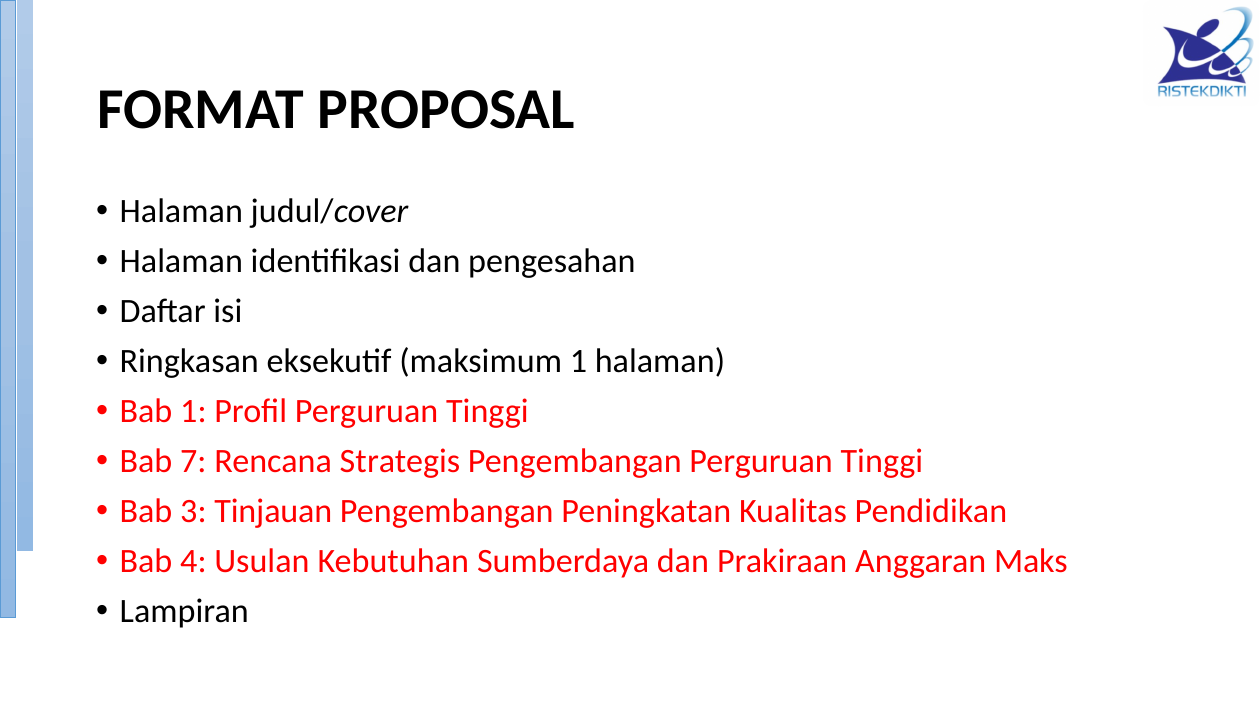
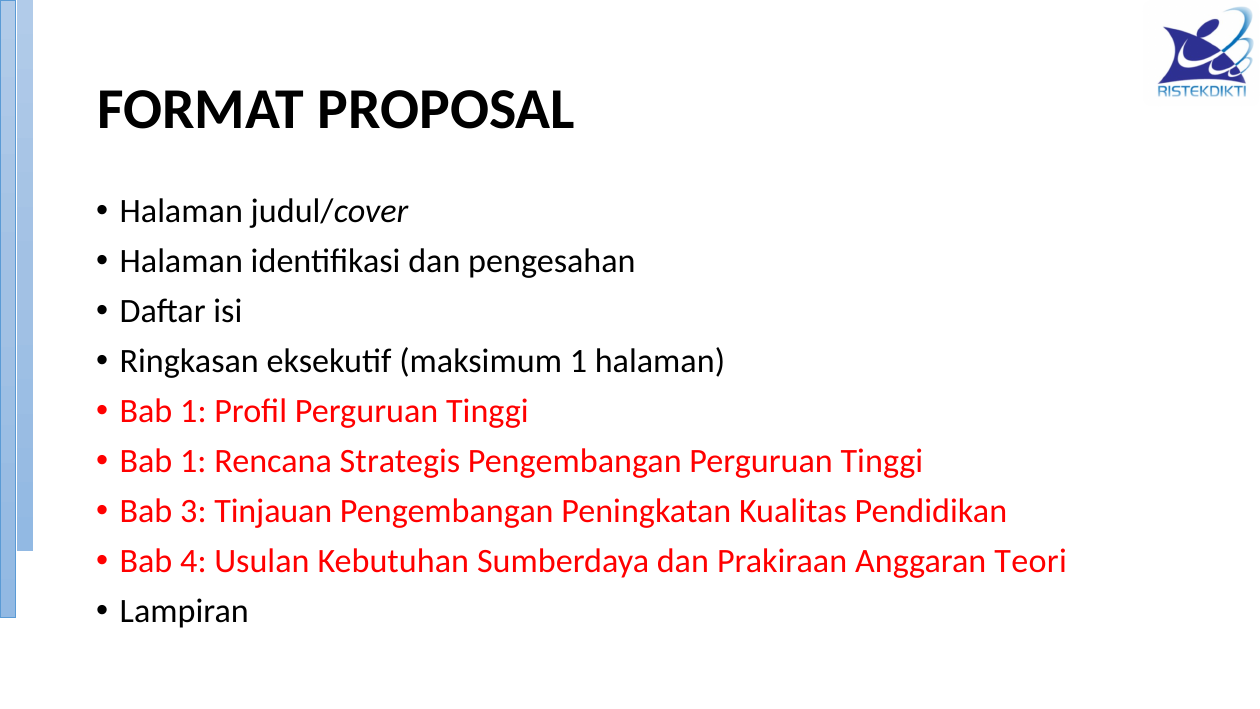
7: 7 -> 1 (193, 461)
Maks: Maks -> Teori (1031, 561)
